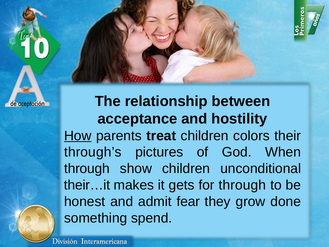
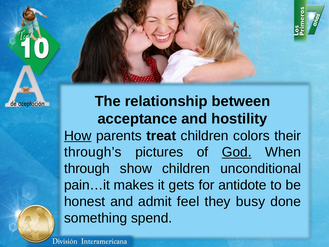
God underline: none -> present (237, 152)
their…it: their…it -> pain…it (87, 185)
for through: through -> antidote (242, 185)
fear: fear -> feel (188, 201)
grow: grow -> busy (250, 201)
